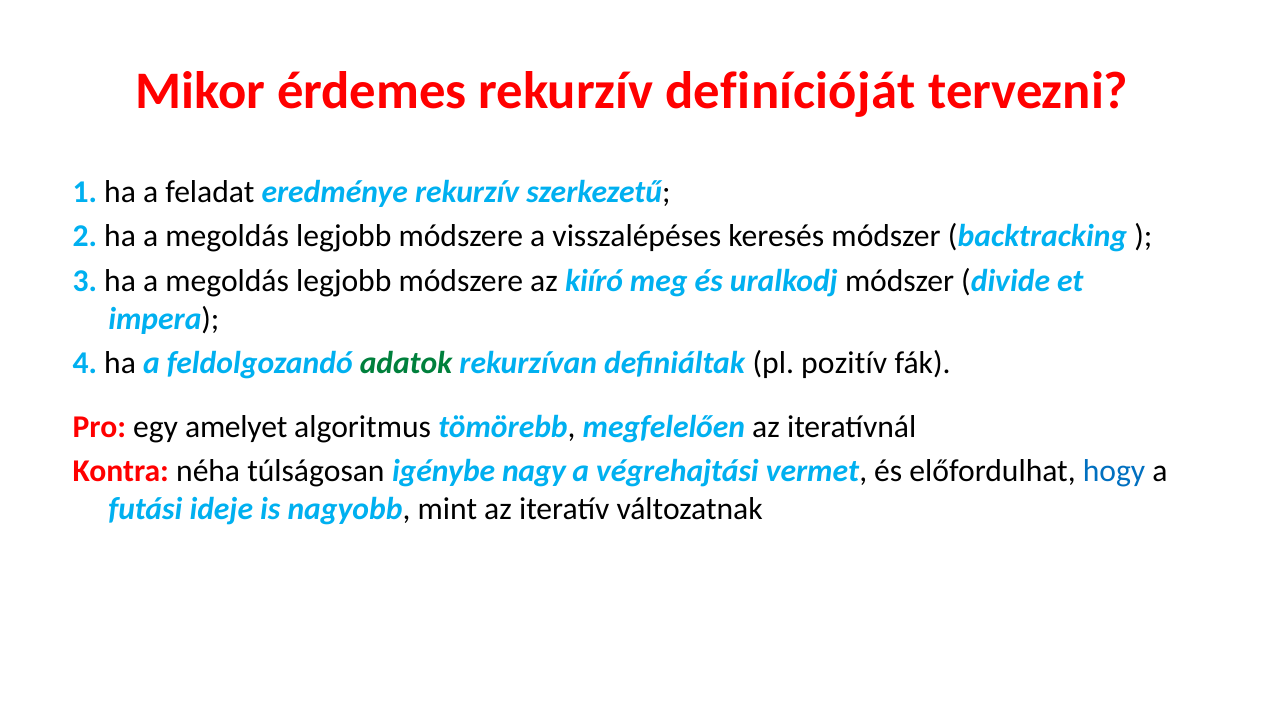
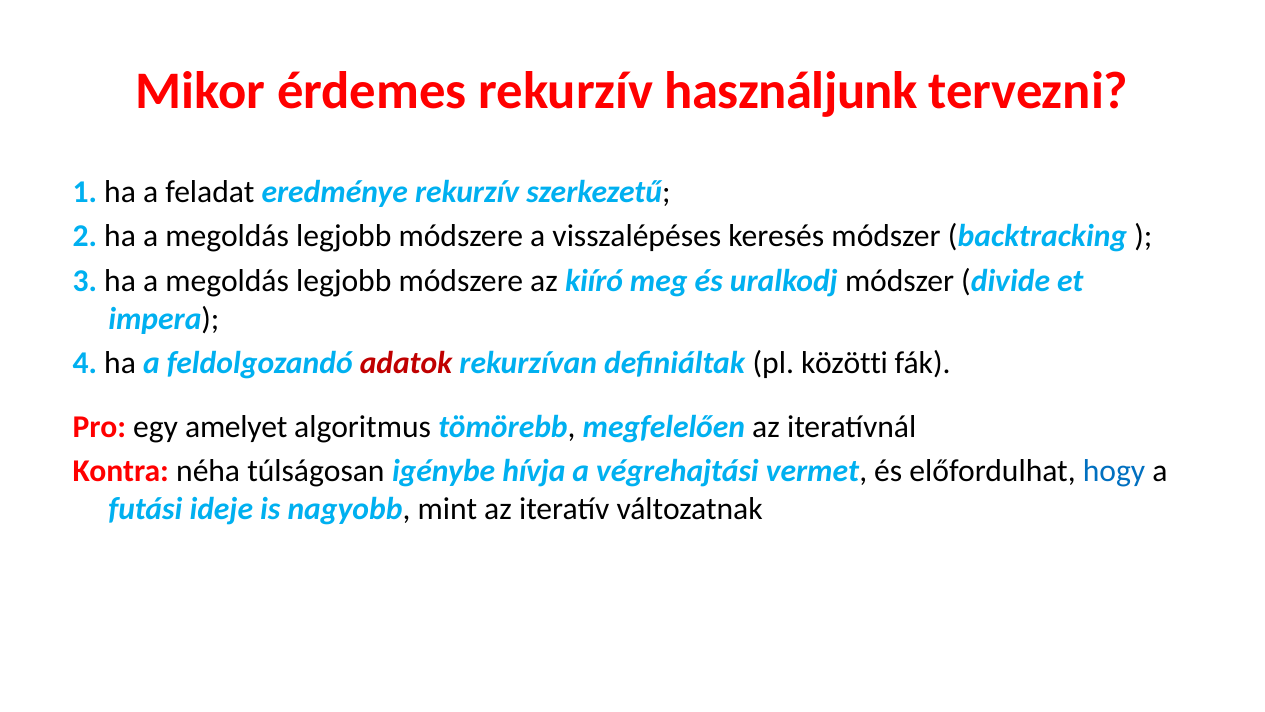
definícióját: definícióját -> használjunk (791, 91)
adatok colour: green -> red (406, 363)
pozitív: pozitív -> közötti (844, 363)
nagy: nagy -> hívja (534, 471)
